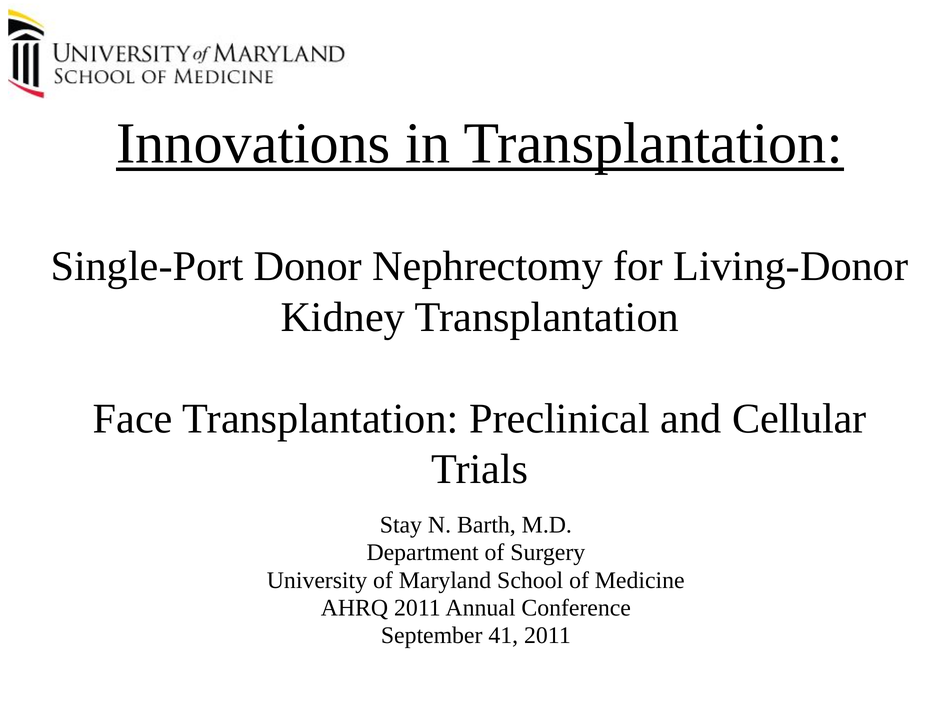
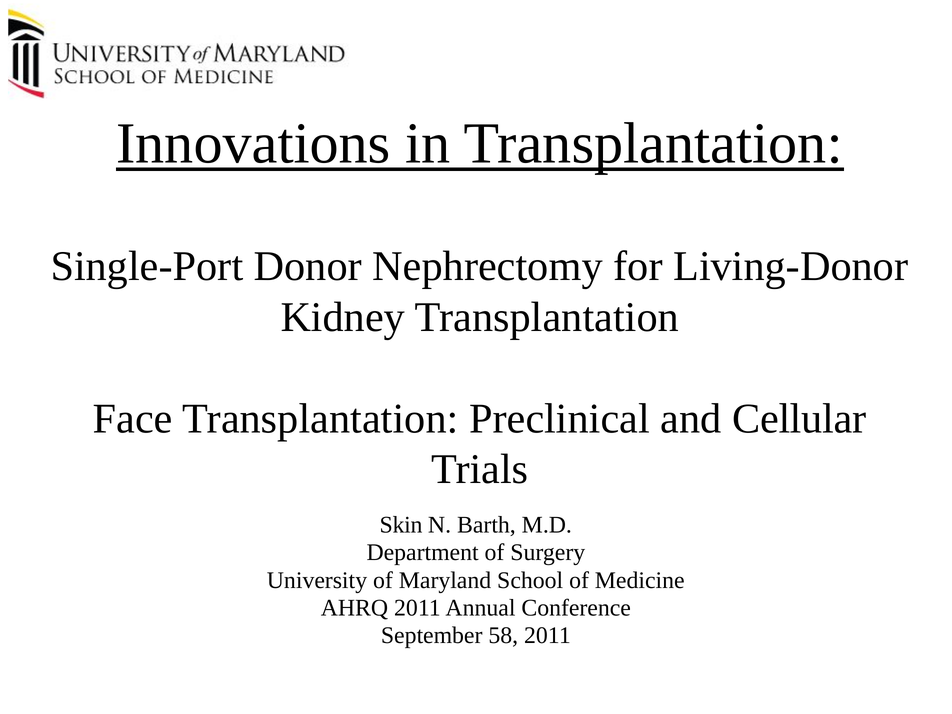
Stay: Stay -> Skin (401, 525)
41: 41 -> 58 (503, 635)
